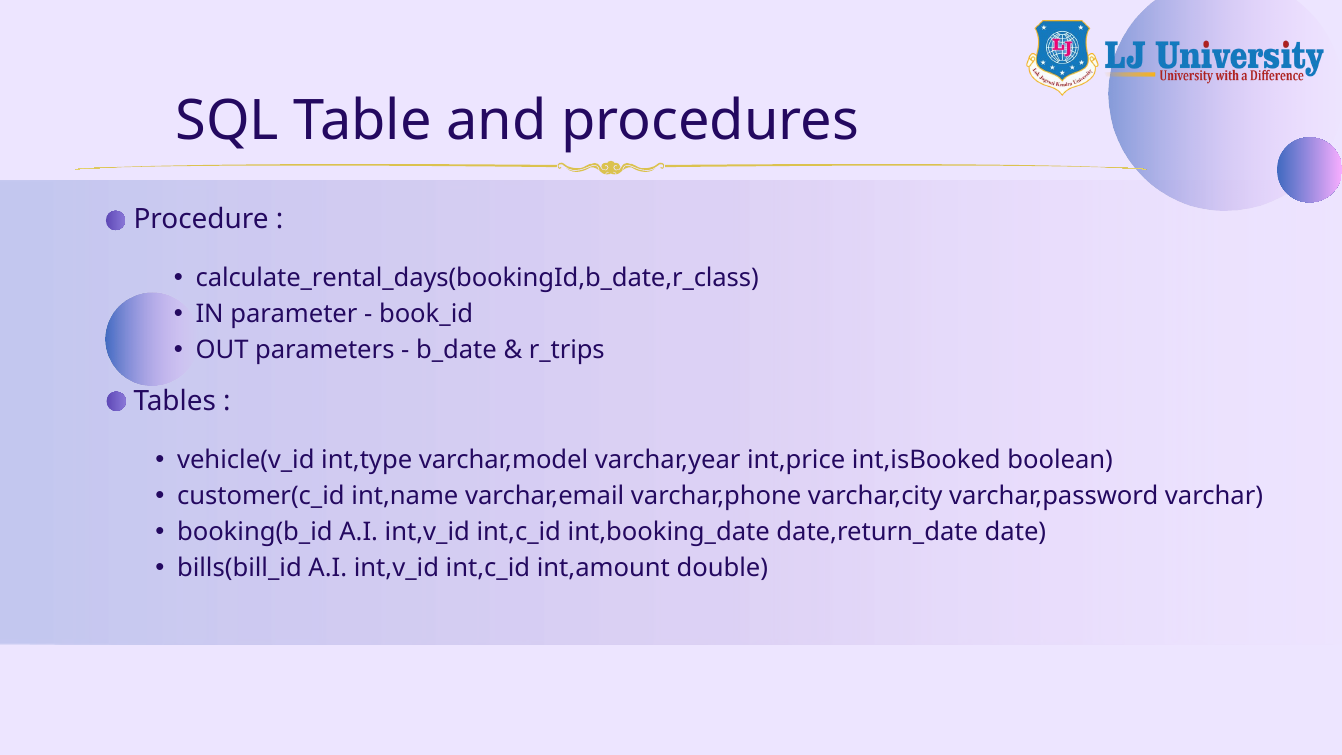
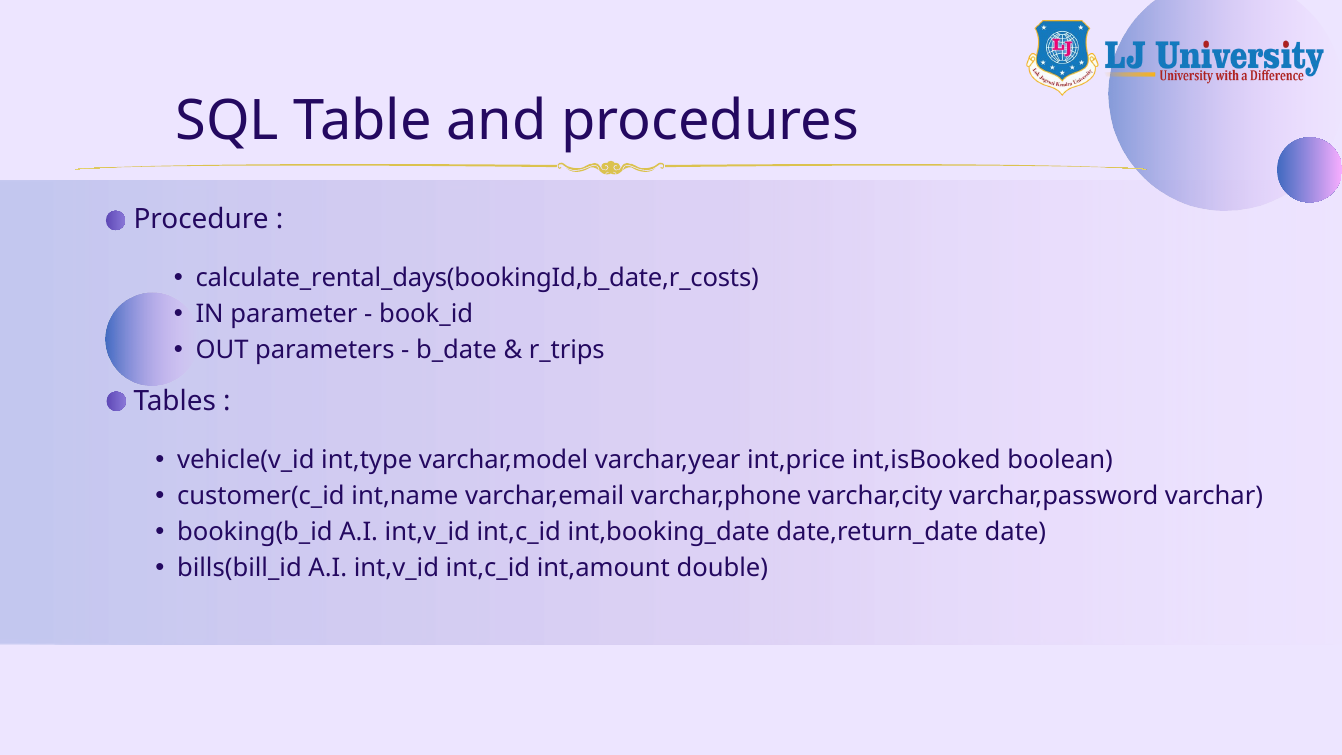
calculate_rental_days(bookingId,b_date,r_class: calculate_rental_days(bookingId,b_date,r_class -> calculate_rental_days(bookingId,b_date,r_costs (477, 278)
